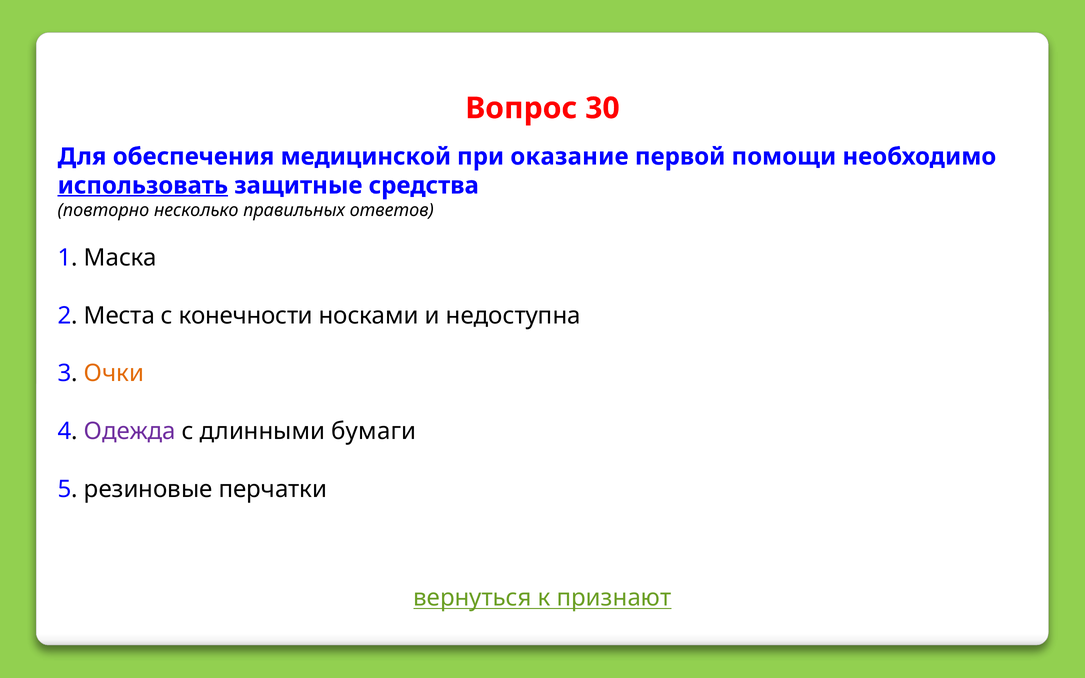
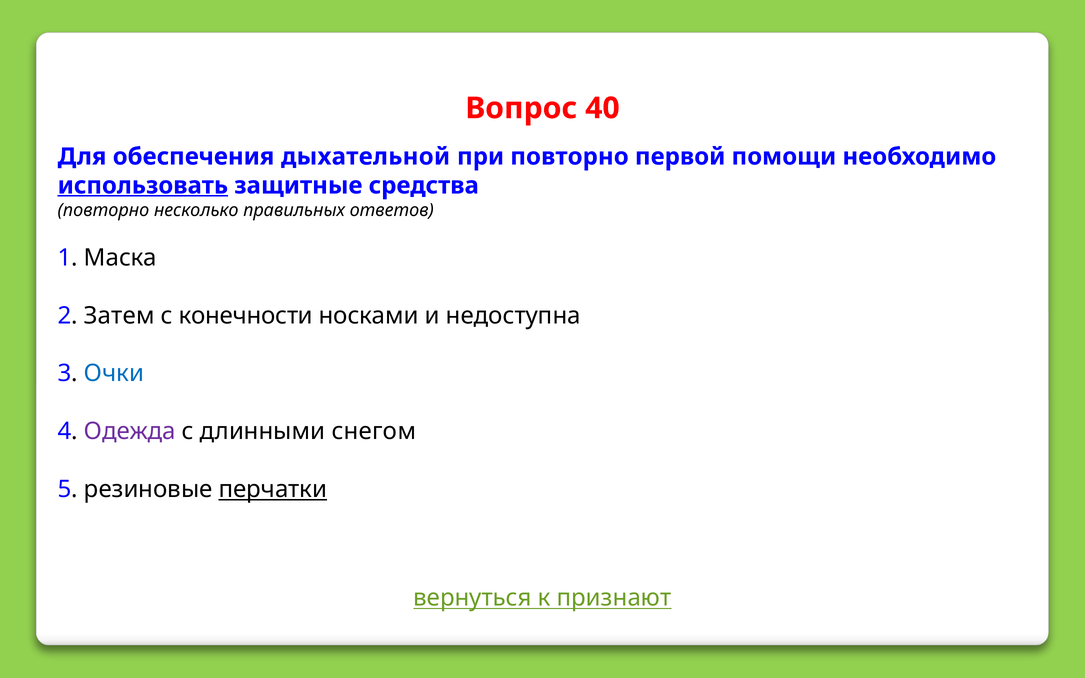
30: 30 -> 40 (602, 108)
медицинской: медицинской -> дыхательной (366, 157)
при оказание: оказание -> повторно (570, 157)
Места: Места -> Затем (119, 316)
Очки colour: orange -> blue (114, 374)
бумаги: бумаги -> снегом (374, 431)
перчатки underline: none -> present (273, 489)
